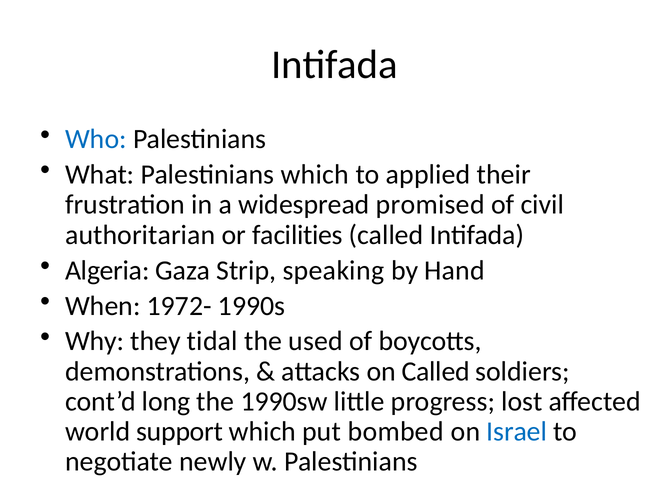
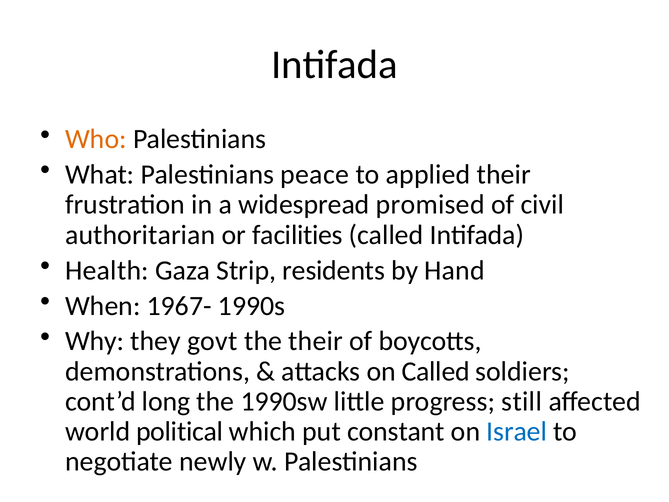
Who colour: blue -> orange (96, 139)
Palestinians which: which -> peace (315, 175)
Algeria: Algeria -> Health (107, 270)
speaking: speaking -> residents (334, 270)
1972-: 1972- -> 1967- (179, 306)
tidal: tidal -> govt (212, 341)
the used: used -> their (316, 341)
lost: lost -> still (522, 401)
support: support -> political (180, 431)
bombed: bombed -> constant (396, 431)
